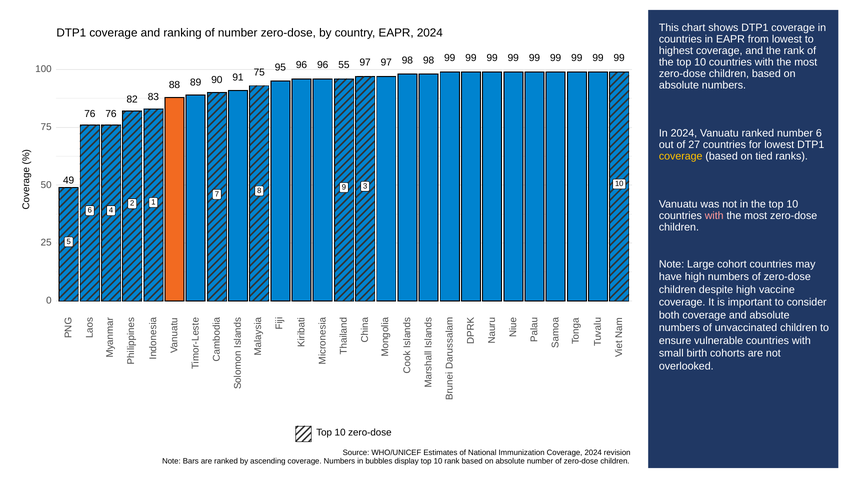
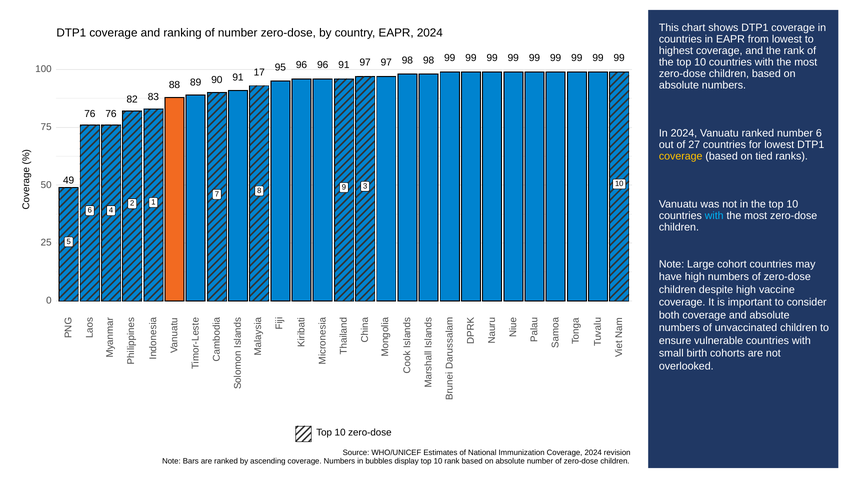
91 75: 75 -> 17 (259, 72)
95 55: 55 -> 91 (344, 65)
with colour: pink -> light blue (714, 216)
